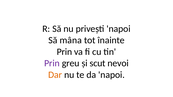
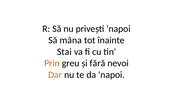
Prin: Prin -> Stai (64, 52)
Prin colour: purple -> orange (52, 63)
scut: scut -> fără (97, 63)
